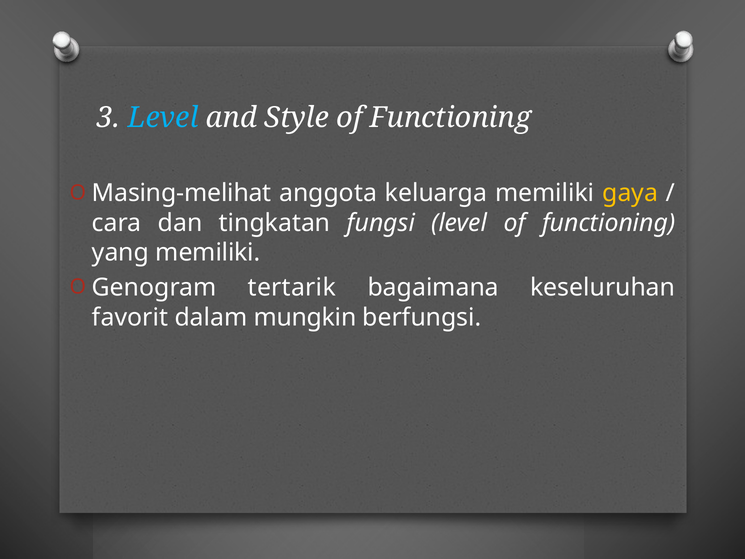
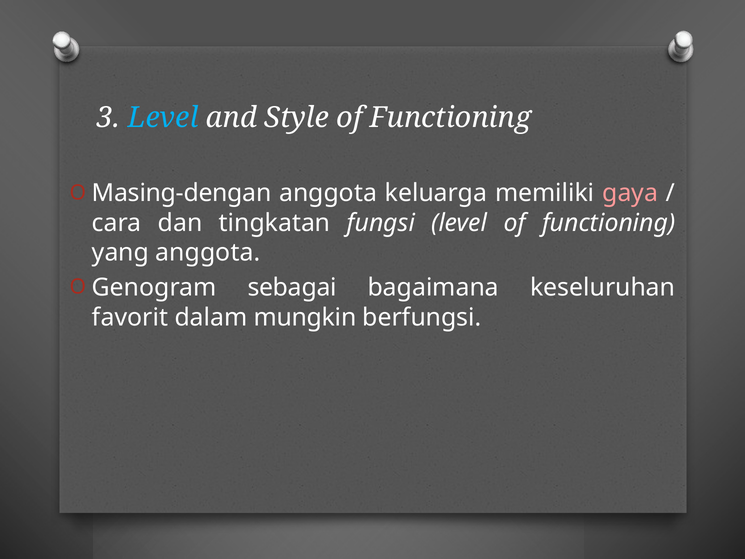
Masing-melihat: Masing-melihat -> Masing-dengan (182, 193)
gaya colour: yellow -> pink (630, 193)
yang memiliki: memiliki -> anggota (208, 253)
tertarik: tertarik -> sebagai (292, 287)
